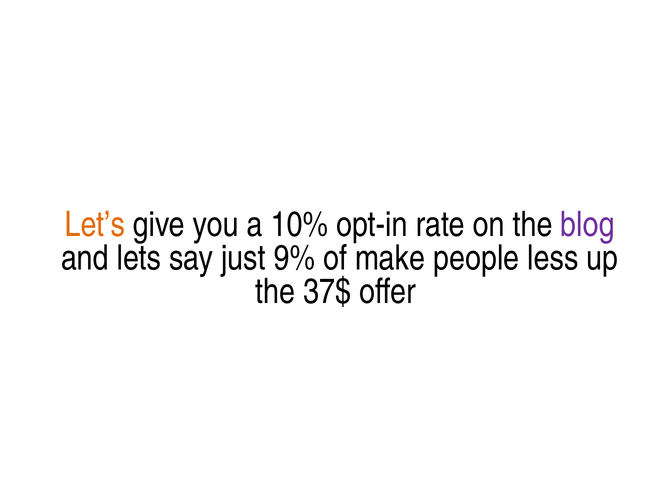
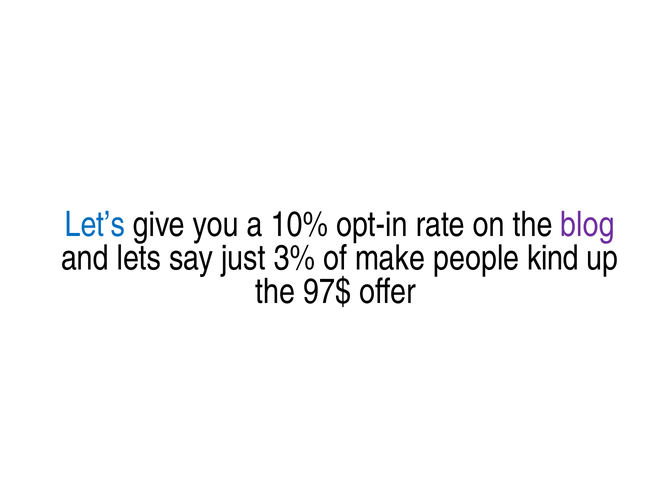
Let’s colour: orange -> blue (95, 224)
9%: 9% -> 3% (294, 258)
less: less -> kind (553, 258)
37$: 37$ -> 97$ (327, 291)
